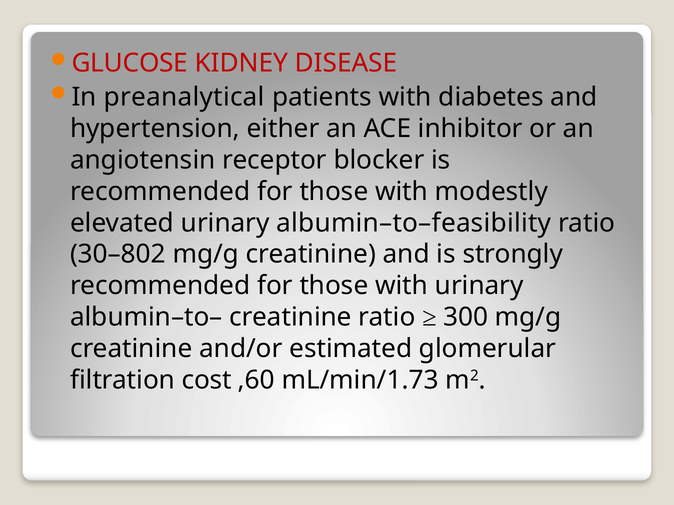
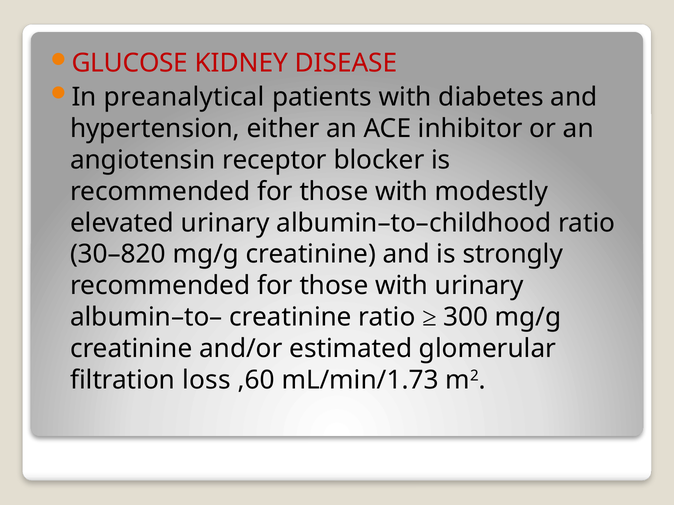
albumin–to–feasibility: albumin–to–feasibility -> albumin–to–childhood (414, 223)
30–802: 30–802 -> 30–820 (118, 255)
cost: cost -> loss (206, 380)
